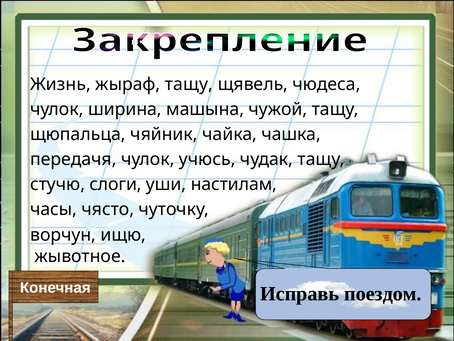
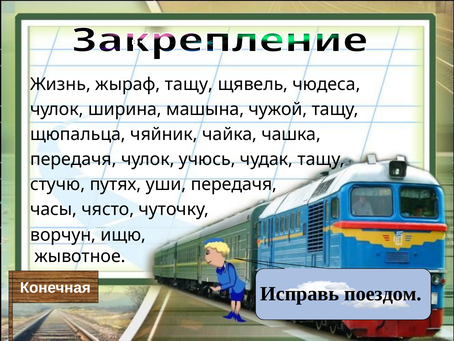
слоги: слоги -> путях (115, 184)
уши настилам: настилам -> передачя (234, 184)
